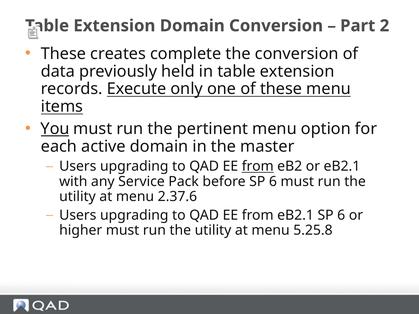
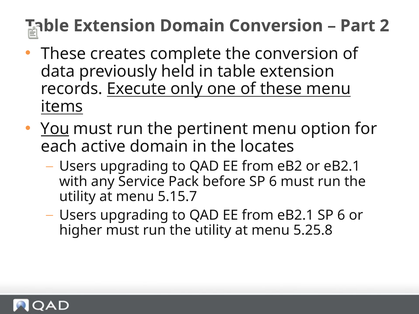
master: master -> locates (267, 147)
from underline: present -> none (258, 167)
2.37.6: 2.37.6 -> 5.15.7 (177, 197)
